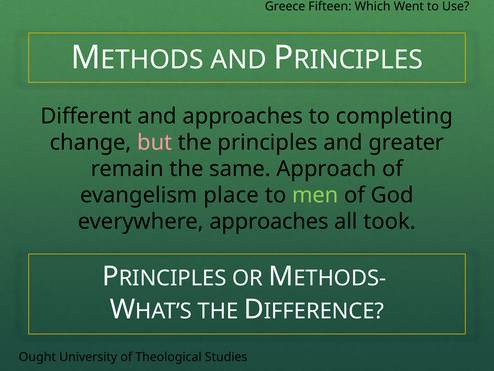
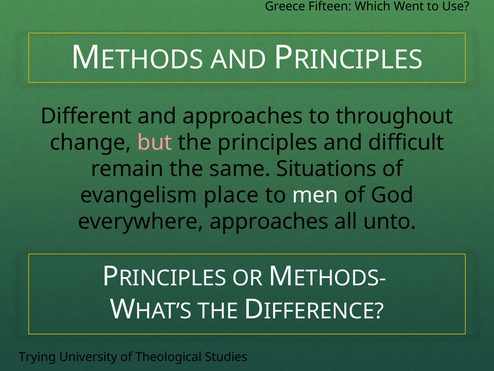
completing: completing -> throughout (394, 116)
greater: greater -> difficult (406, 142)
Approach: Approach -> Situations (327, 169)
men colour: light green -> white (315, 195)
took: took -> unto (390, 221)
Ought: Ought -> Trying (37, 356)
